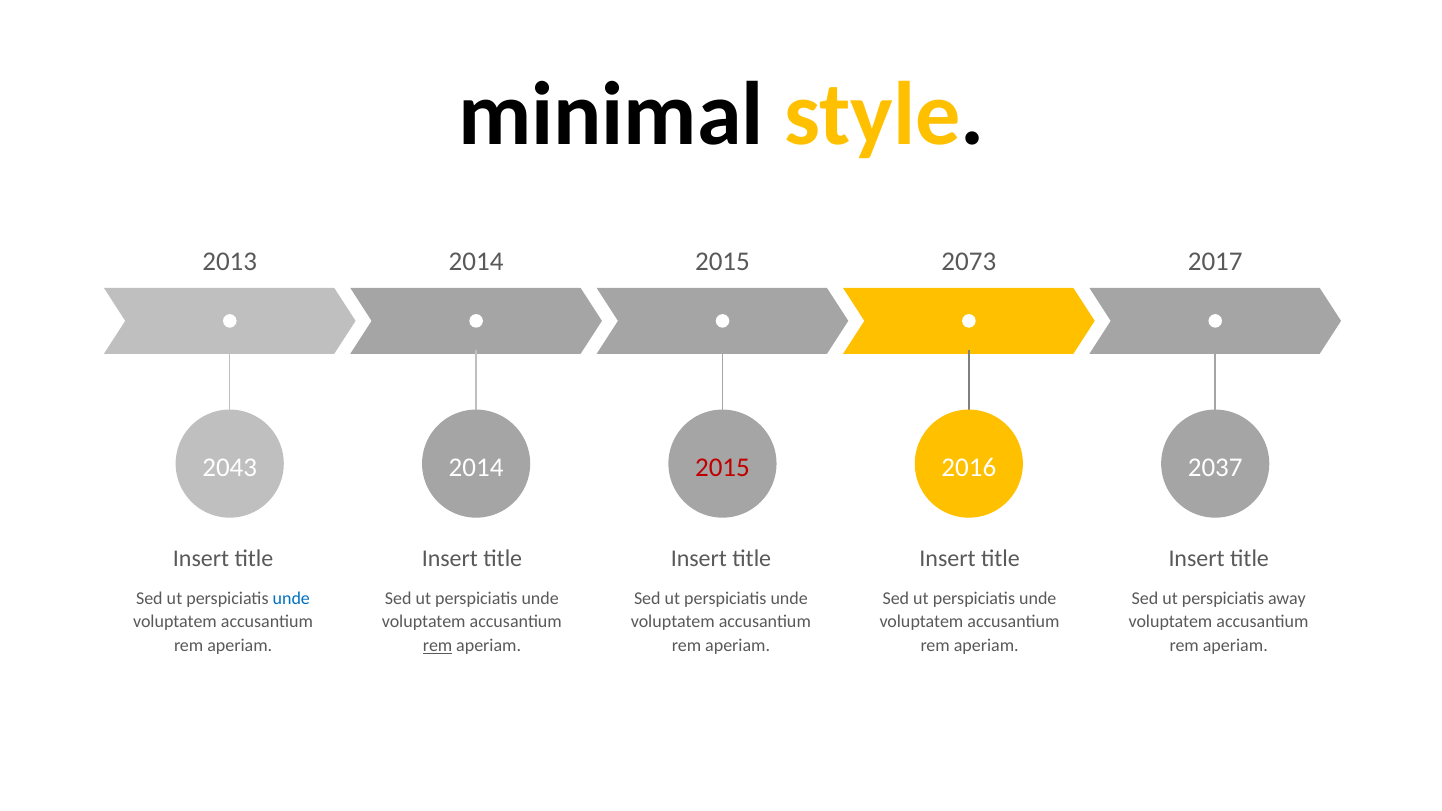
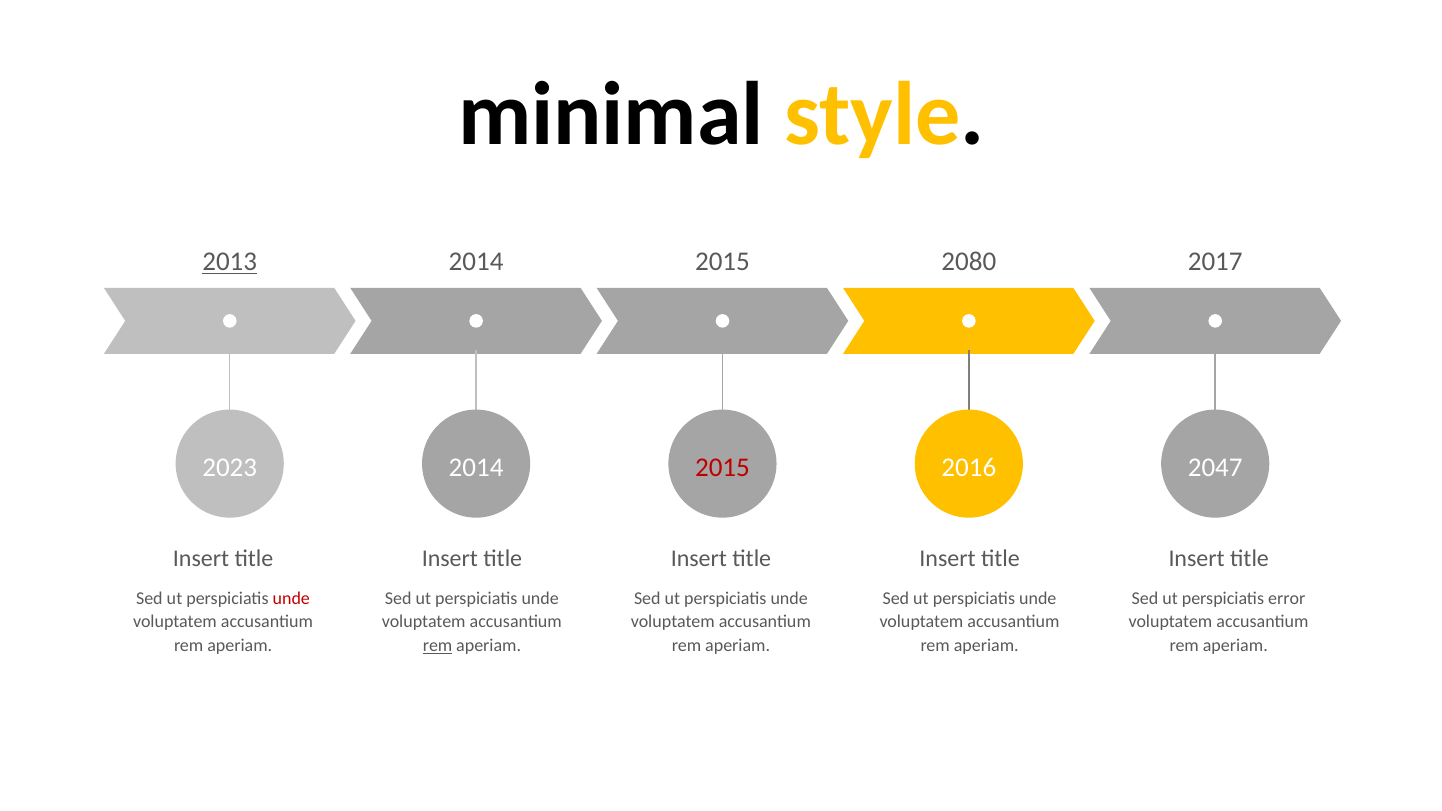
2013 underline: none -> present (230, 262)
2073: 2073 -> 2080 (969, 262)
2043: 2043 -> 2023 (230, 468)
2037: 2037 -> 2047 (1215, 468)
unde colour: blue -> red (291, 598)
away: away -> error (1287, 598)
